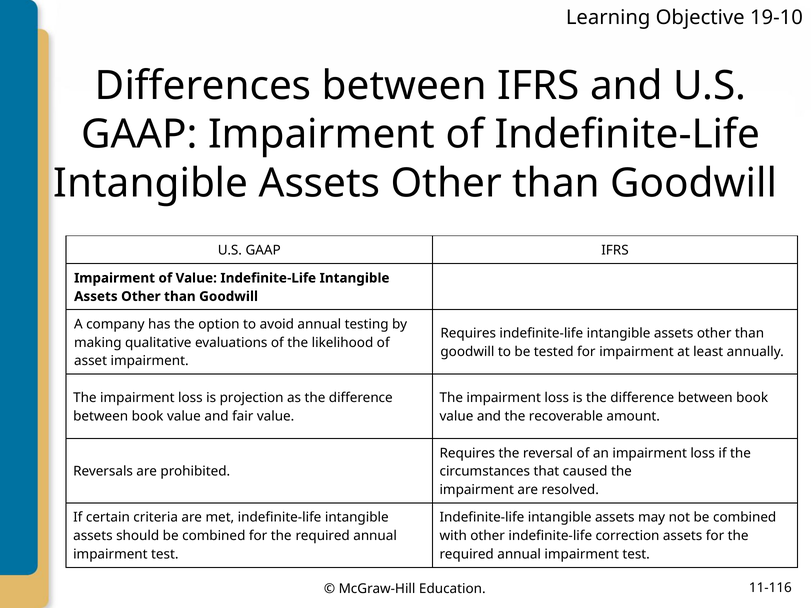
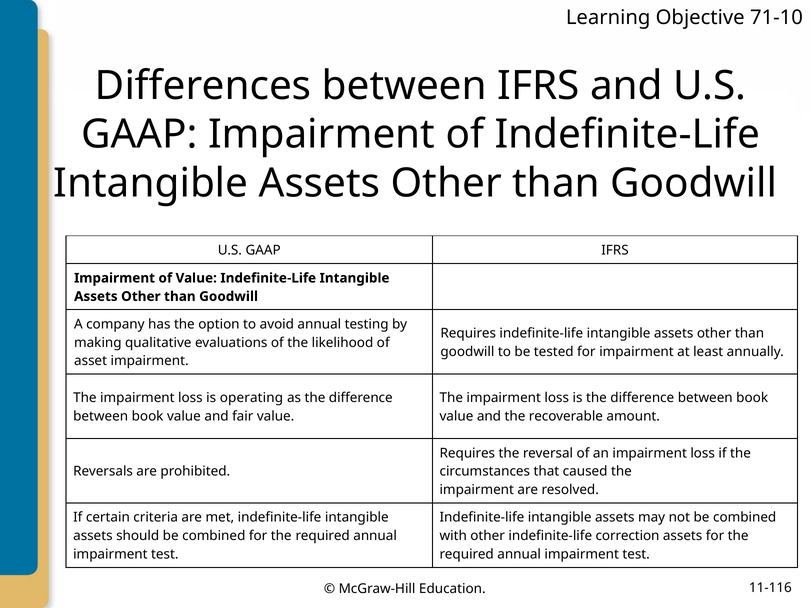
19-10: 19-10 -> 71-10 (776, 17)
projection: projection -> operating (251, 398)
